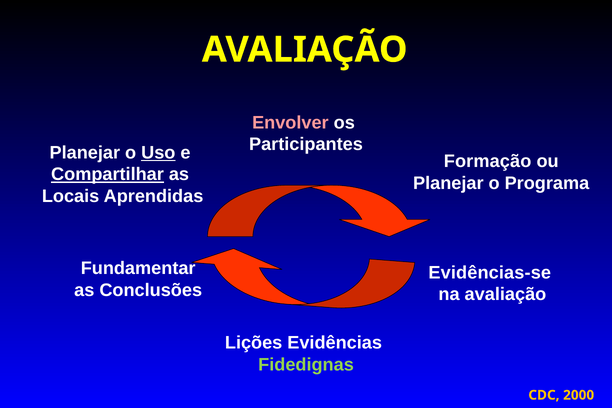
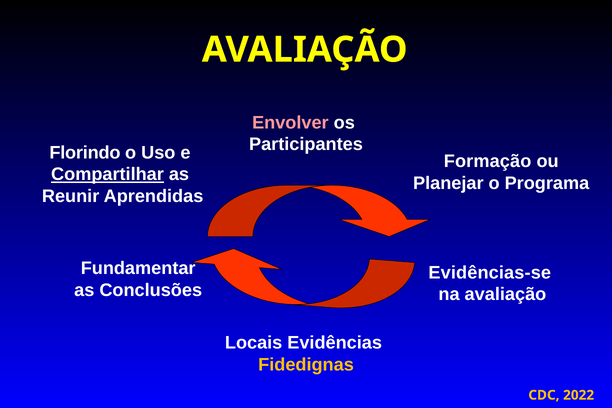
Planejar: Planejar -> Florindo (85, 153)
Uso underline: present -> none (158, 153)
Locais: Locais -> Reunir (71, 196)
Lições: Lições -> Locais (254, 343)
Fidedignas colour: light green -> yellow (306, 365)
2000: 2000 -> 2022 (579, 395)
